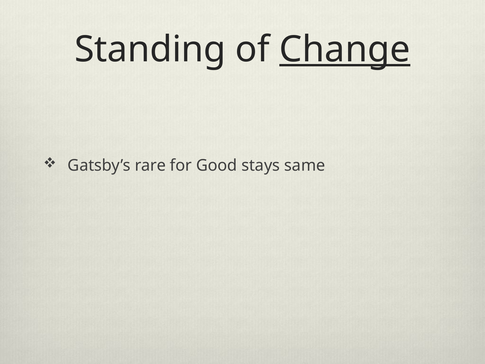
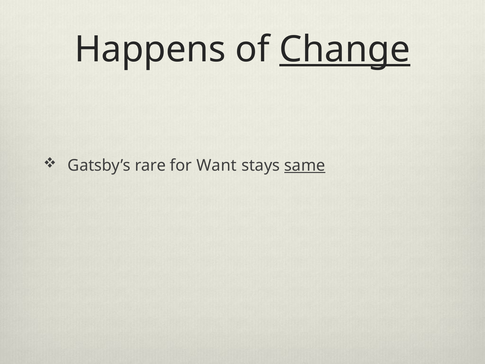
Standing: Standing -> Happens (150, 50)
Good: Good -> Want (217, 165)
same underline: none -> present (305, 165)
